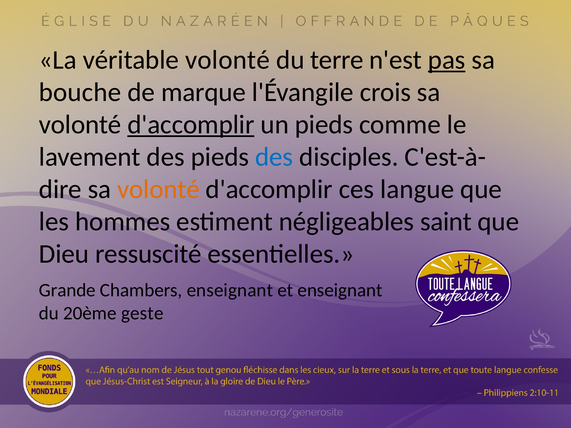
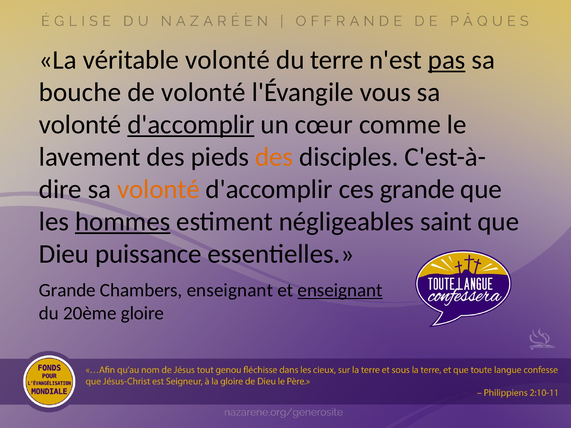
de marque: marque -> volonté (203, 92)
crois: crois -> vous (385, 92)
un pieds: pieds -> cœur (324, 125)
des colour: blue -> orange (274, 157)
ces langue: langue -> grande (417, 189)
hommes underline: none -> present (123, 222)
ressuscité: ressuscité -> puissance (148, 254)
enseignant underline: none -> present (340, 291)
geste: geste -> gloire (143, 313)
